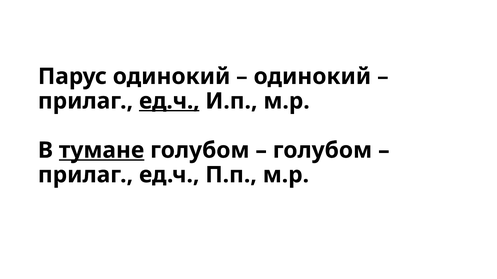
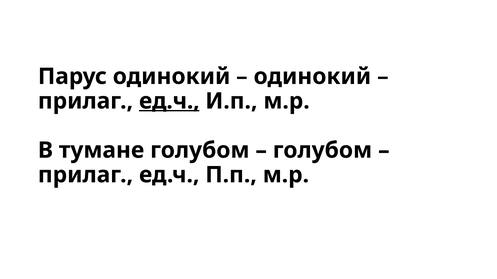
тумане underline: present -> none (102, 151)
